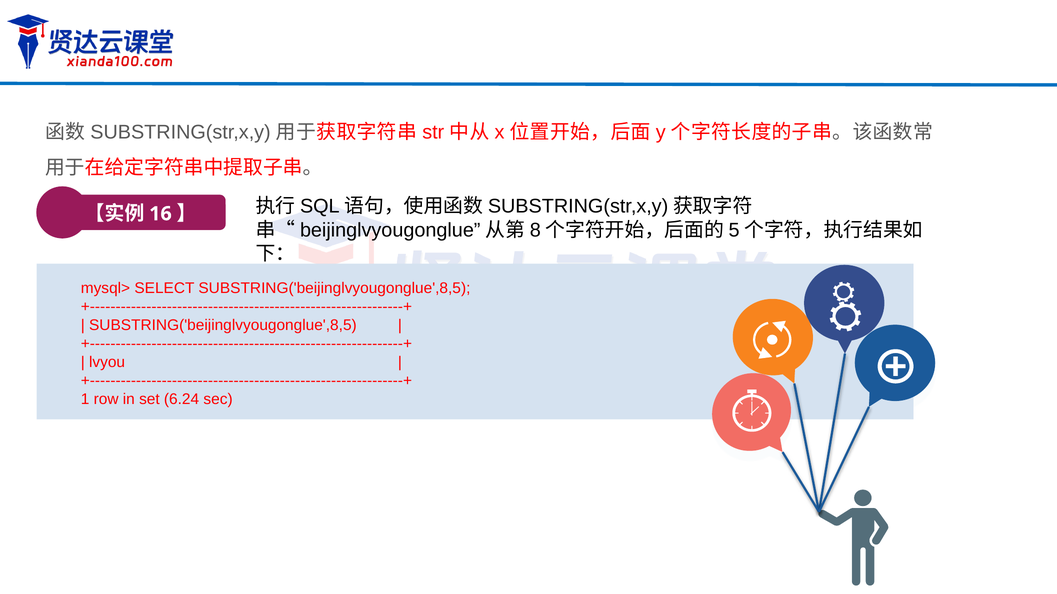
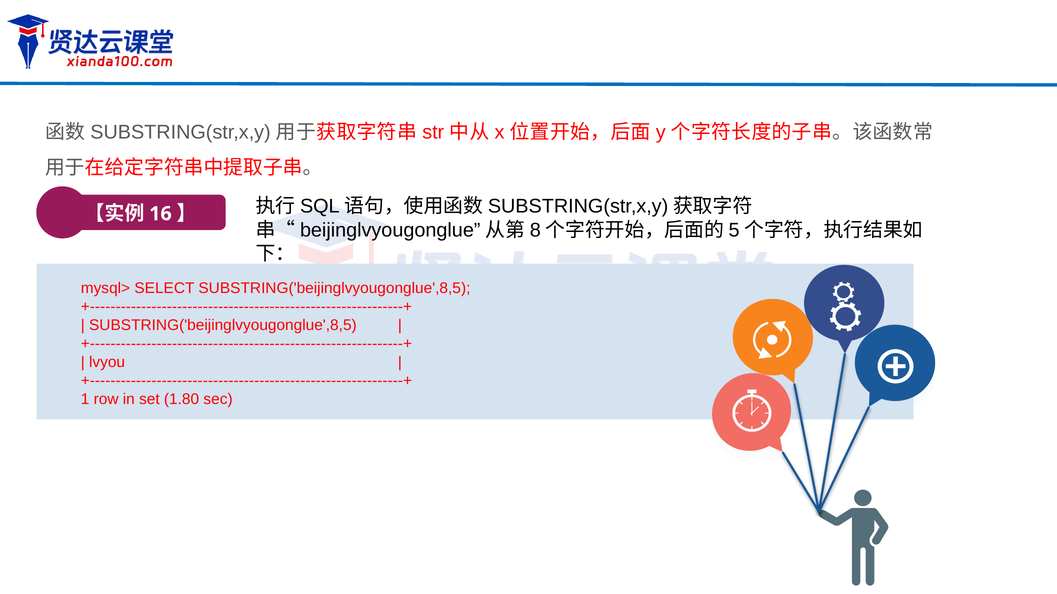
6.24: 6.24 -> 1.80 (182, 400)
